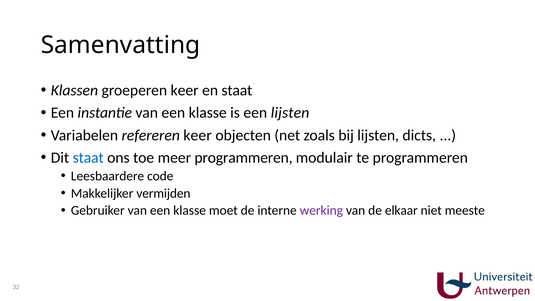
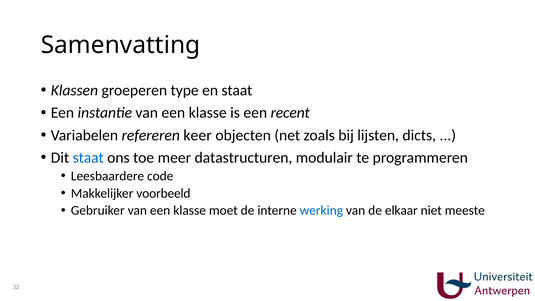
groeperen keer: keer -> type (185, 90)
een lijsten: lijsten -> recent (290, 113)
meer programmeren: programmeren -> datastructuren (243, 158)
vermijden: vermijden -> voorbeeld (163, 193)
werking colour: purple -> blue (321, 211)
